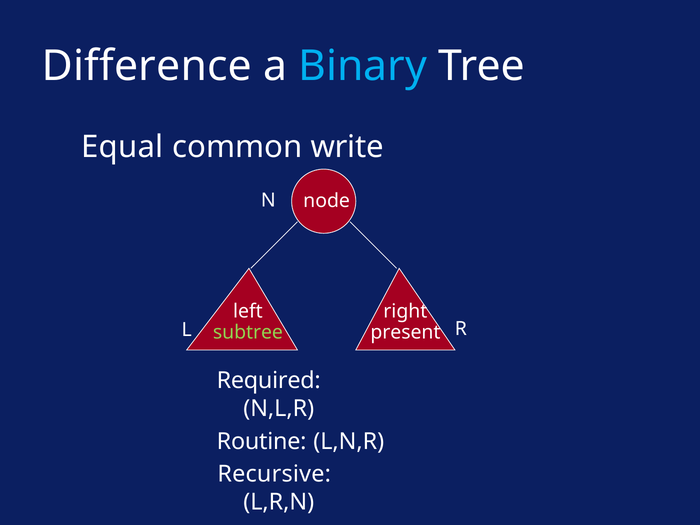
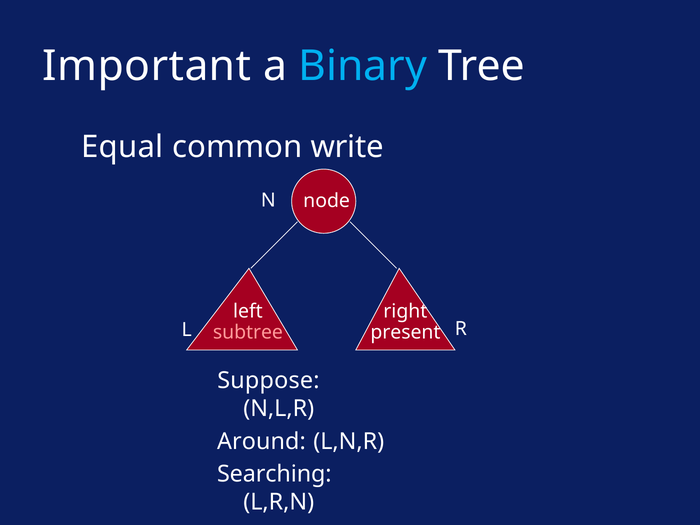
Difference: Difference -> Important (147, 66)
subtree colour: light green -> pink (248, 332)
Required: Required -> Suppose (268, 381)
Routine: Routine -> Around (261, 441)
Recursive: Recursive -> Searching (274, 474)
